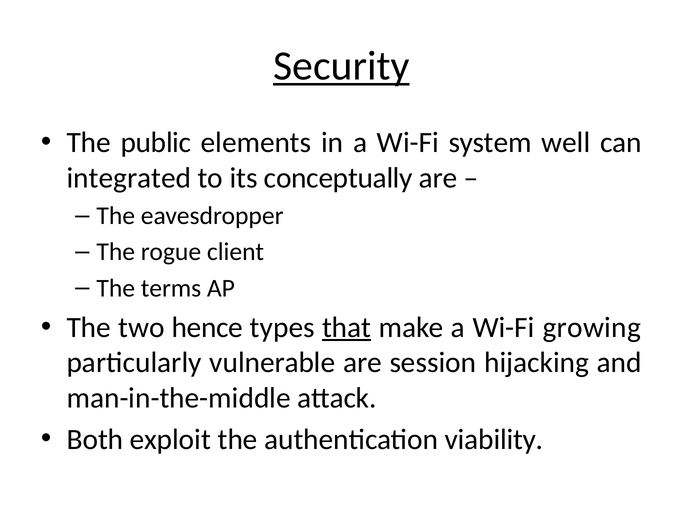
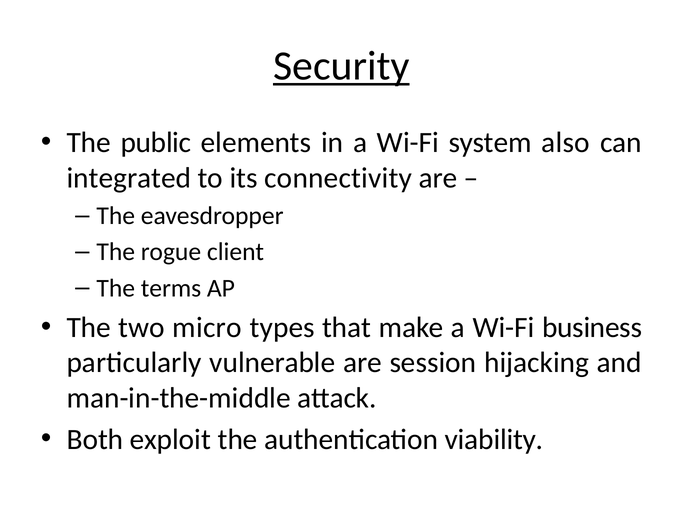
well: well -> also (566, 143)
conceptually: conceptually -> connectivity (338, 178)
hence: hence -> micro (207, 328)
that underline: present -> none (347, 328)
growing: growing -> business (592, 328)
